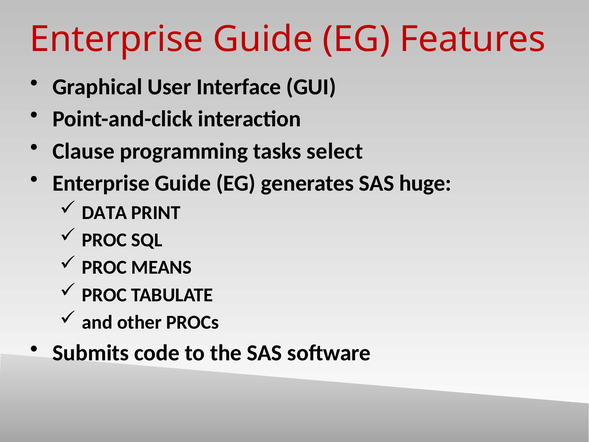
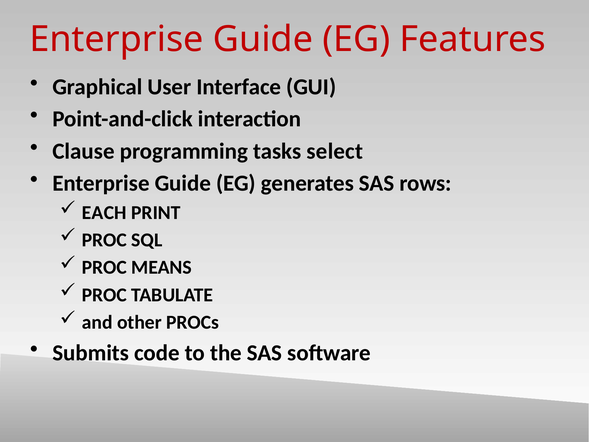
huge: huge -> rows (425, 183)
DATA: DATA -> EACH (104, 212)
